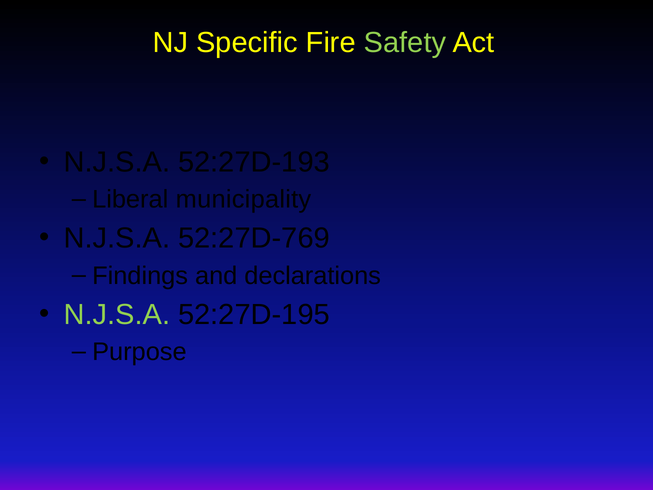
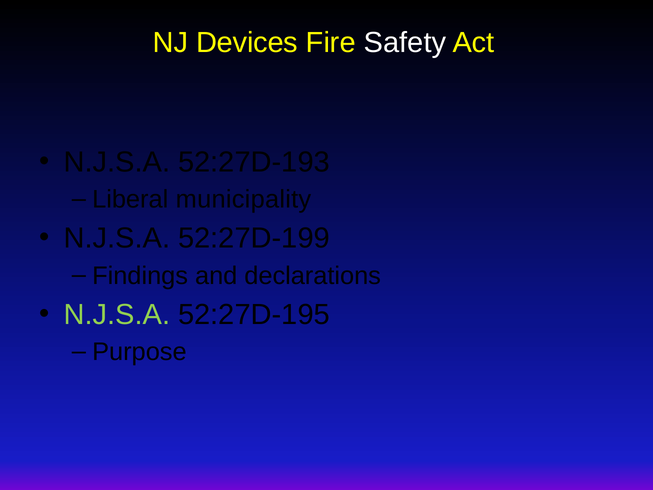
Specific: Specific -> Devices (247, 43)
Safety colour: light green -> white (405, 43)
52:27D-769: 52:27D-769 -> 52:27D-199 (254, 238)
